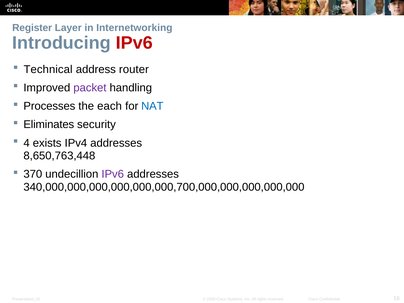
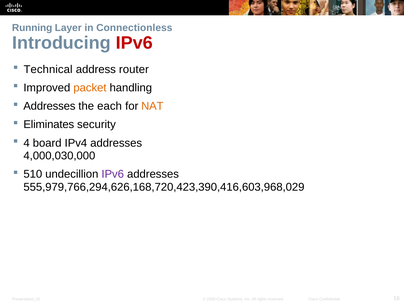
Register: Register -> Running (32, 28)
Internetworking: Internetworking -> Connectionless (134, 28)
packet colour: purple -> orange (90, 88)
Processes: Processes -> Addresses (49, 106)
NAT colour: blue -> orange (152, 106)
exists: exists -> board (47, 143)
8,650,763,448: 8,650,763,448 -> 4,000,030,000 (59, 156)
370: 370 -> 510 (33, 174)
340,000,000,000,000,000,000,700,000,000,000,000,000: 340,000,000,000,000,000,000,700,000,000,000,000,000 -> 555,979,766,294,626,168,720,423,390,416,603,968,029 (164, 187)
